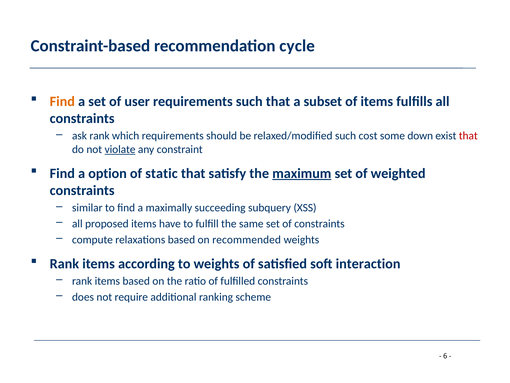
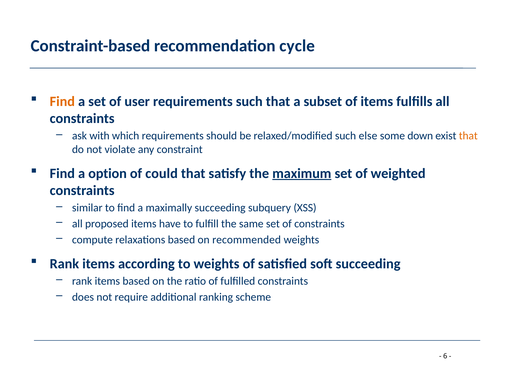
ask rank: rank -> with (100, 136)
cost: cost -> else (368, 136)
that colour: red -> orange (468, 136)
violate underline: present -> none (120, 149)
static: static -> could (162, 173)
soft interaction: interaction -> succeeding (368, 263)
